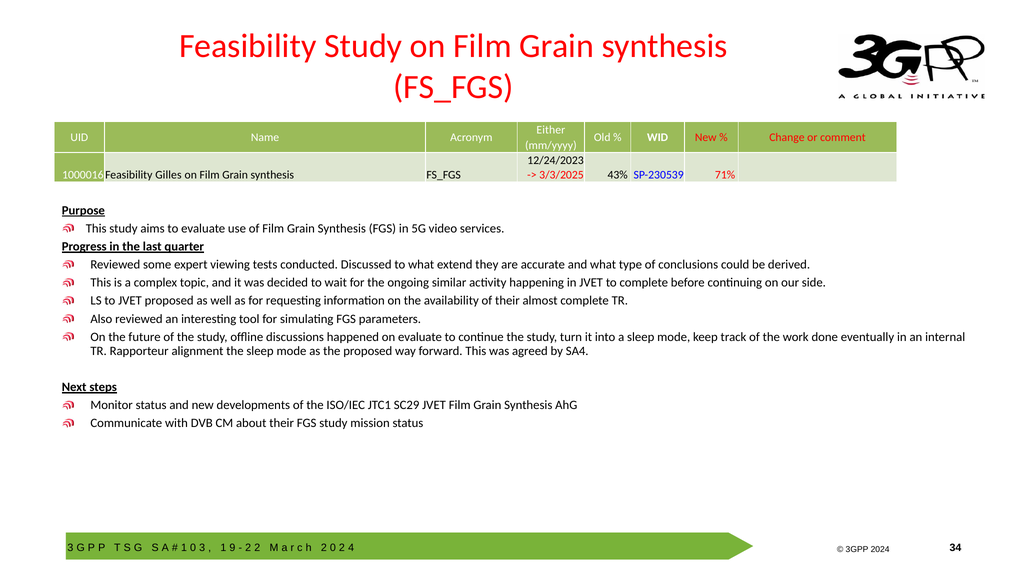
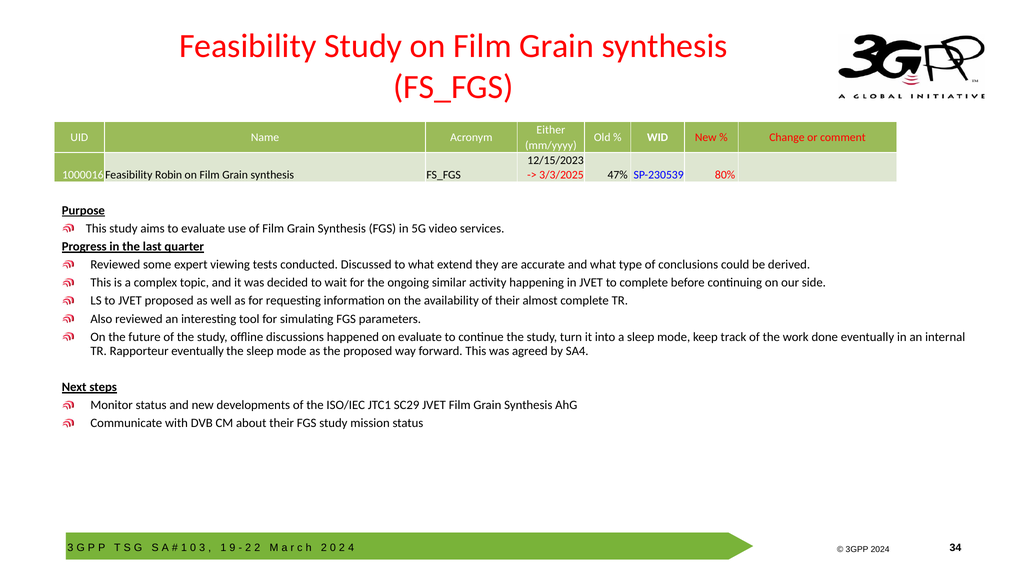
12/24/2023: 12/24/2023 -> 12/15/2023 (556, 161)
Gilles: Gilles -> Robin (169, 175)
43%: 43% -> 47% (618, 175)
71%: 71% -> 80% (725, 175)
Rapporteur alignment: alignment -> eventually (198, 351)
